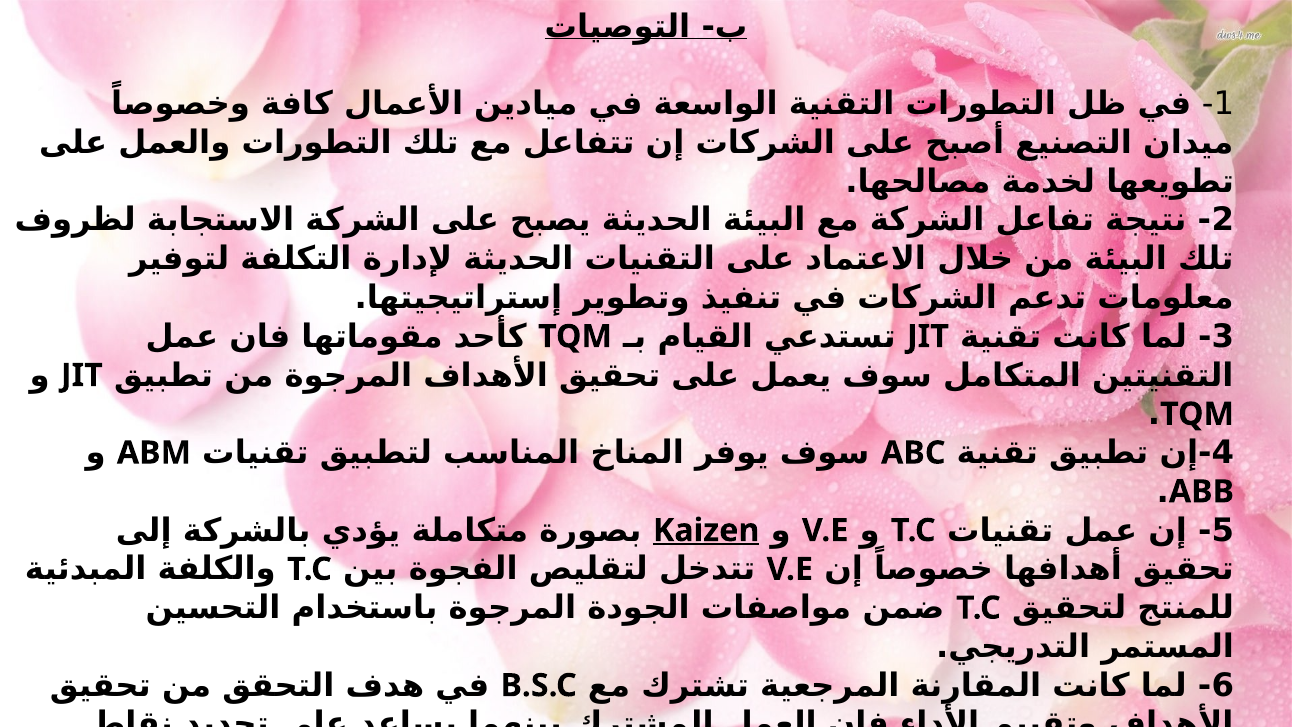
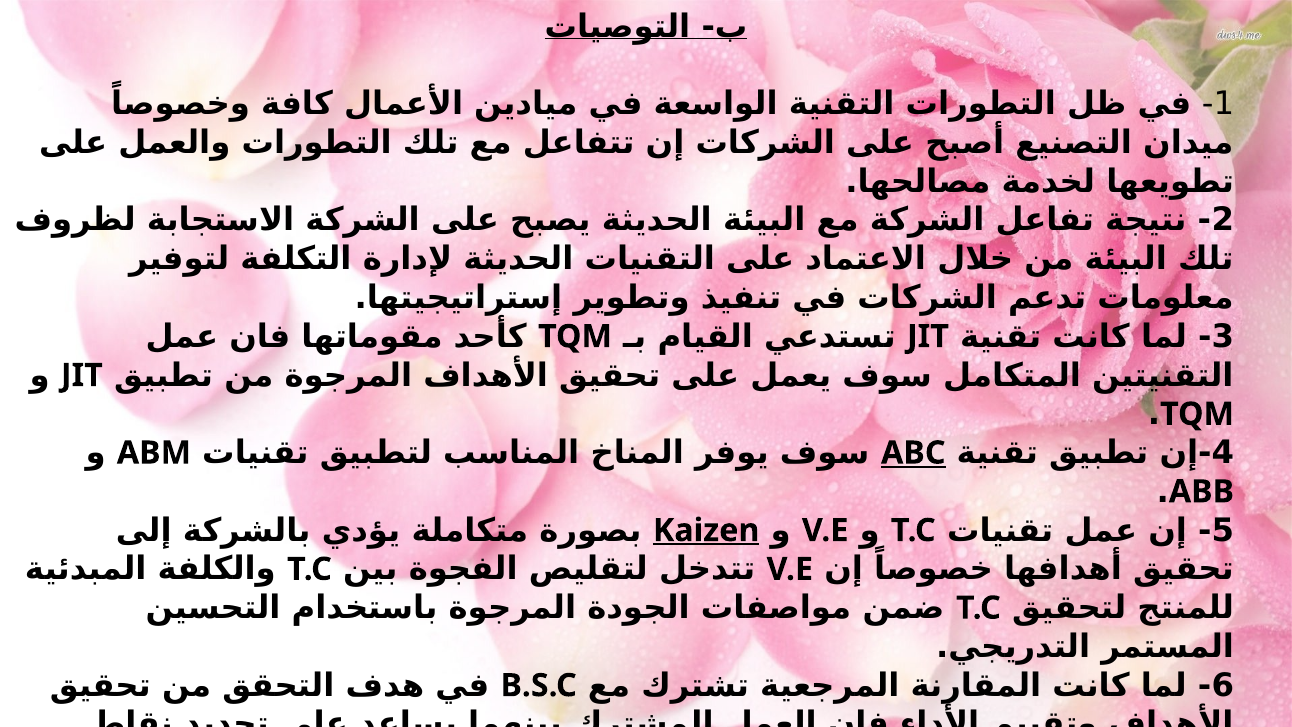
ABC underline: none -> present (913, 453)
